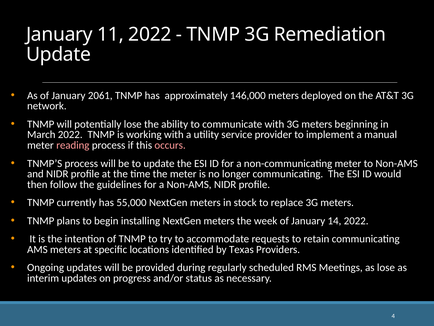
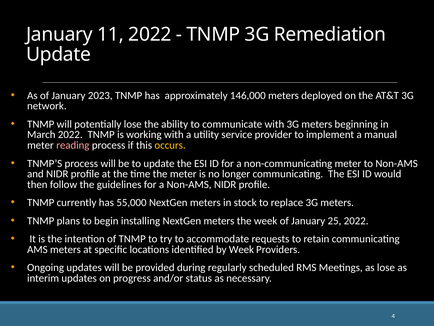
2061: 2061 -> 2023 (100, 95)
occurs colour: pink -> yellow (170, 145)
14: 14 -> 25 (334, 220)
by Texas: Texas -> Week (241, 249)
